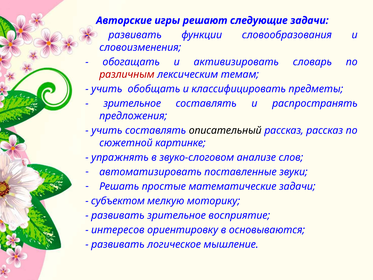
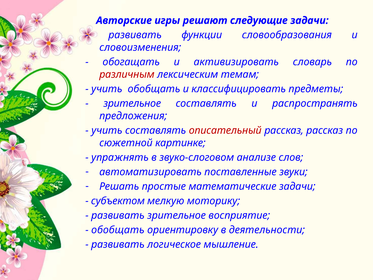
описательный colour: black -> red (225, 130)
интересов: интересов -> обобщать (118, 230)
основываются: основываются -> деятельности (267, 230)
